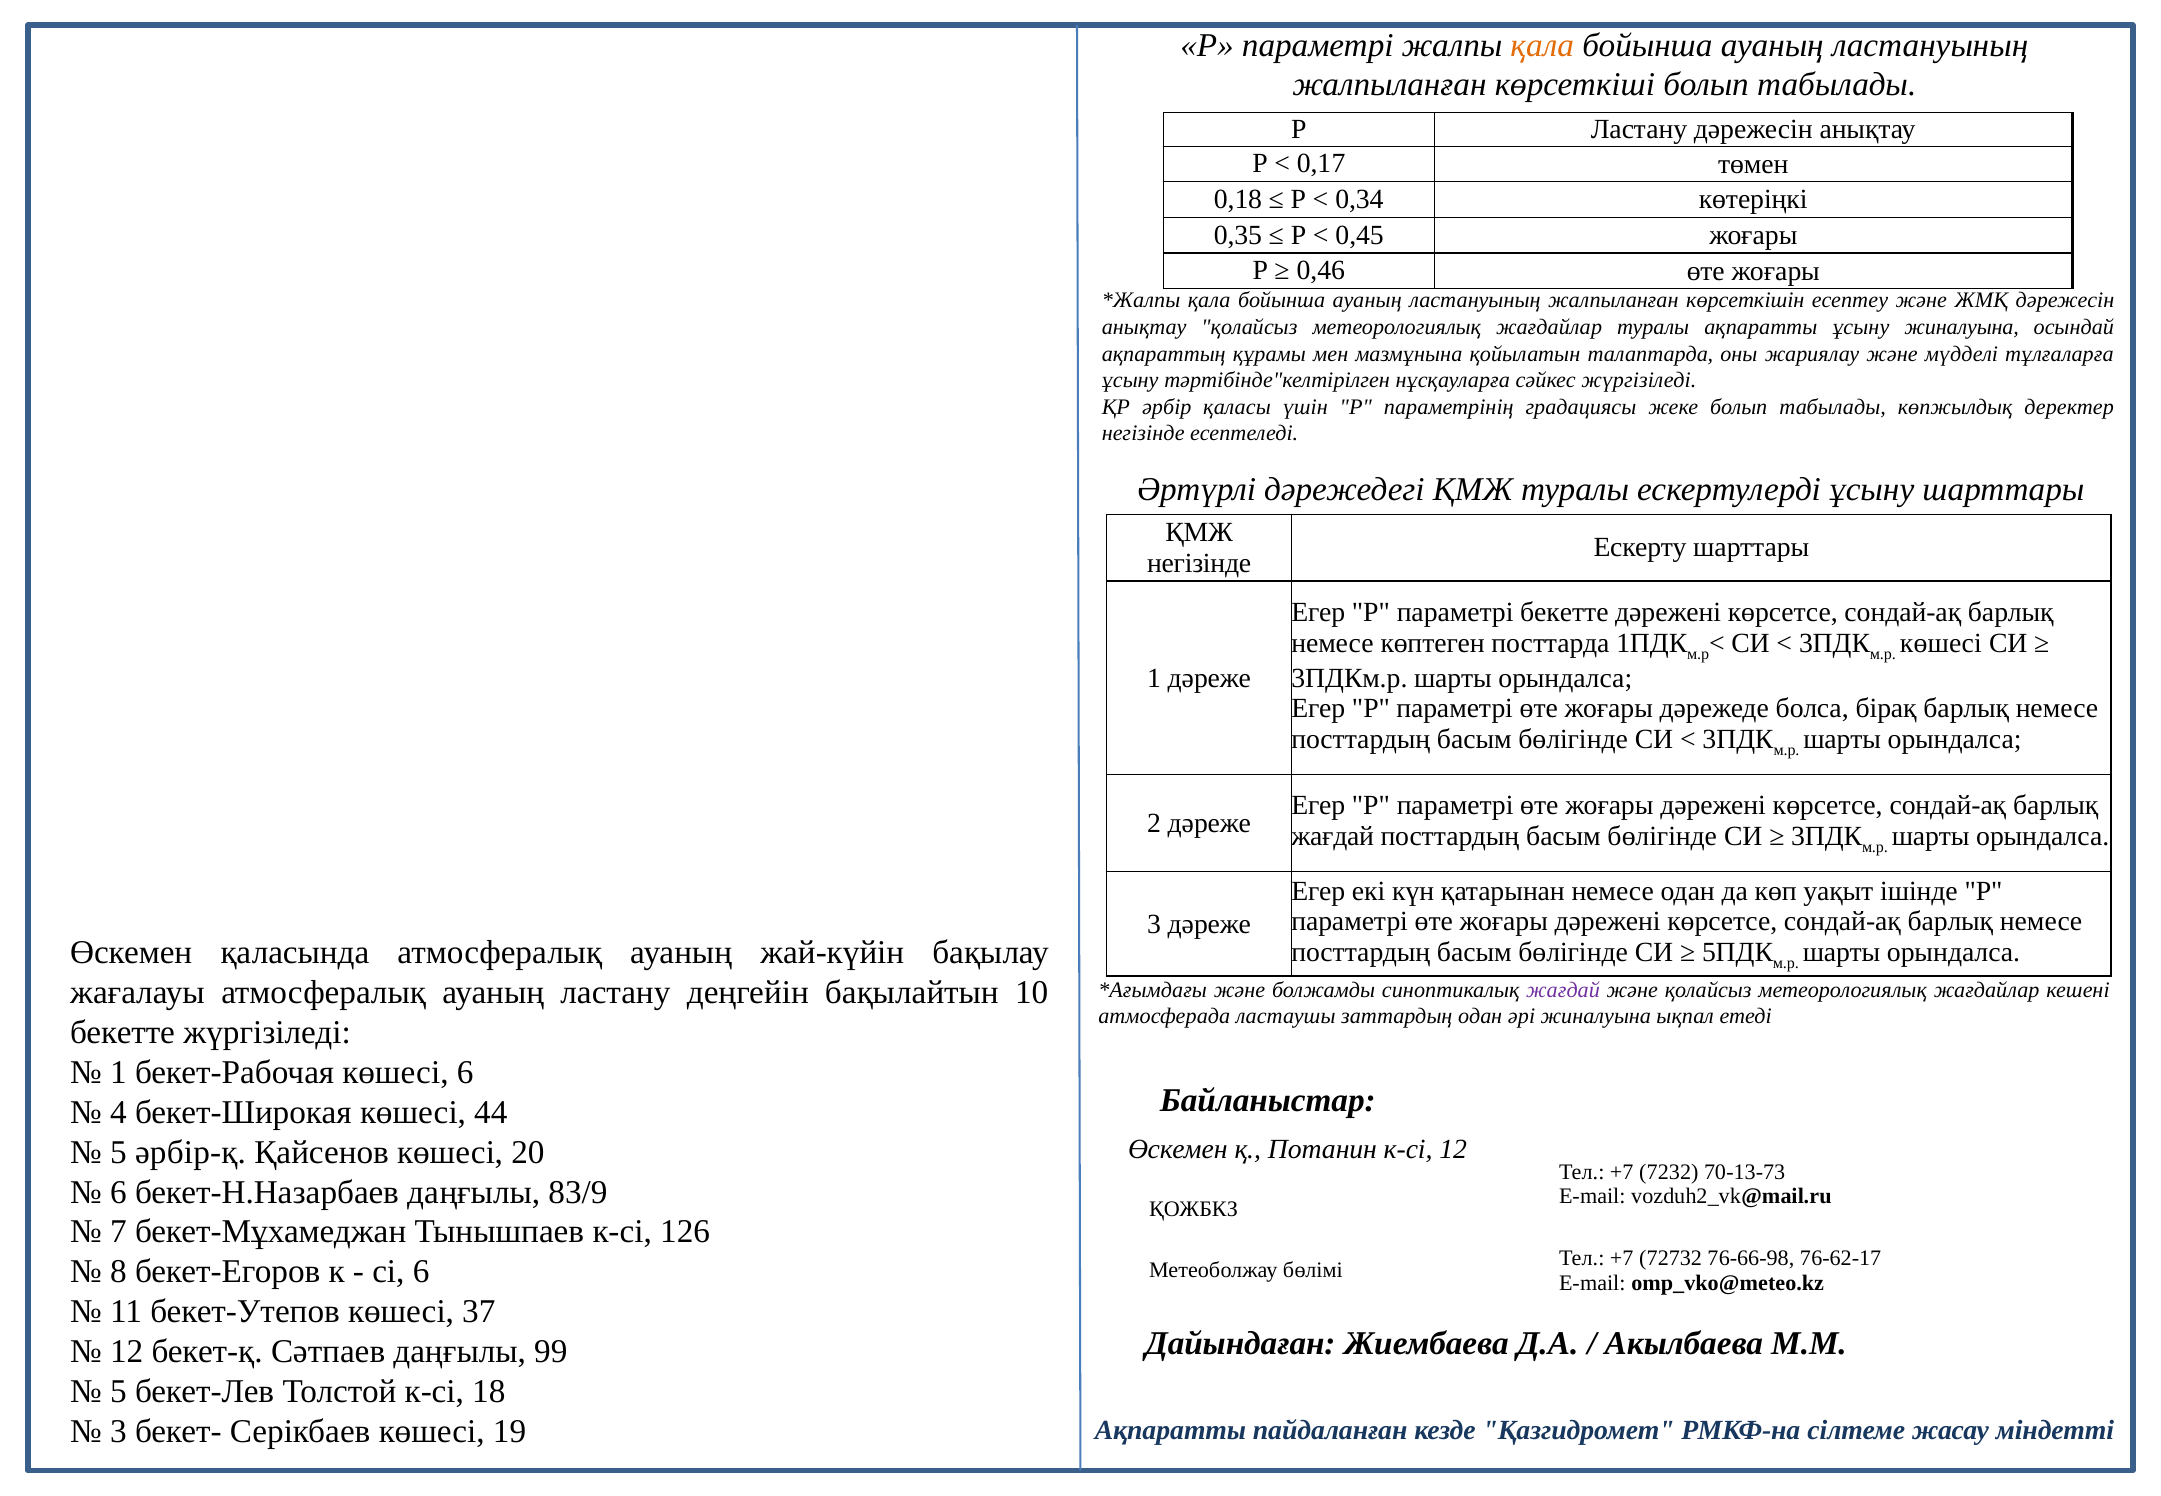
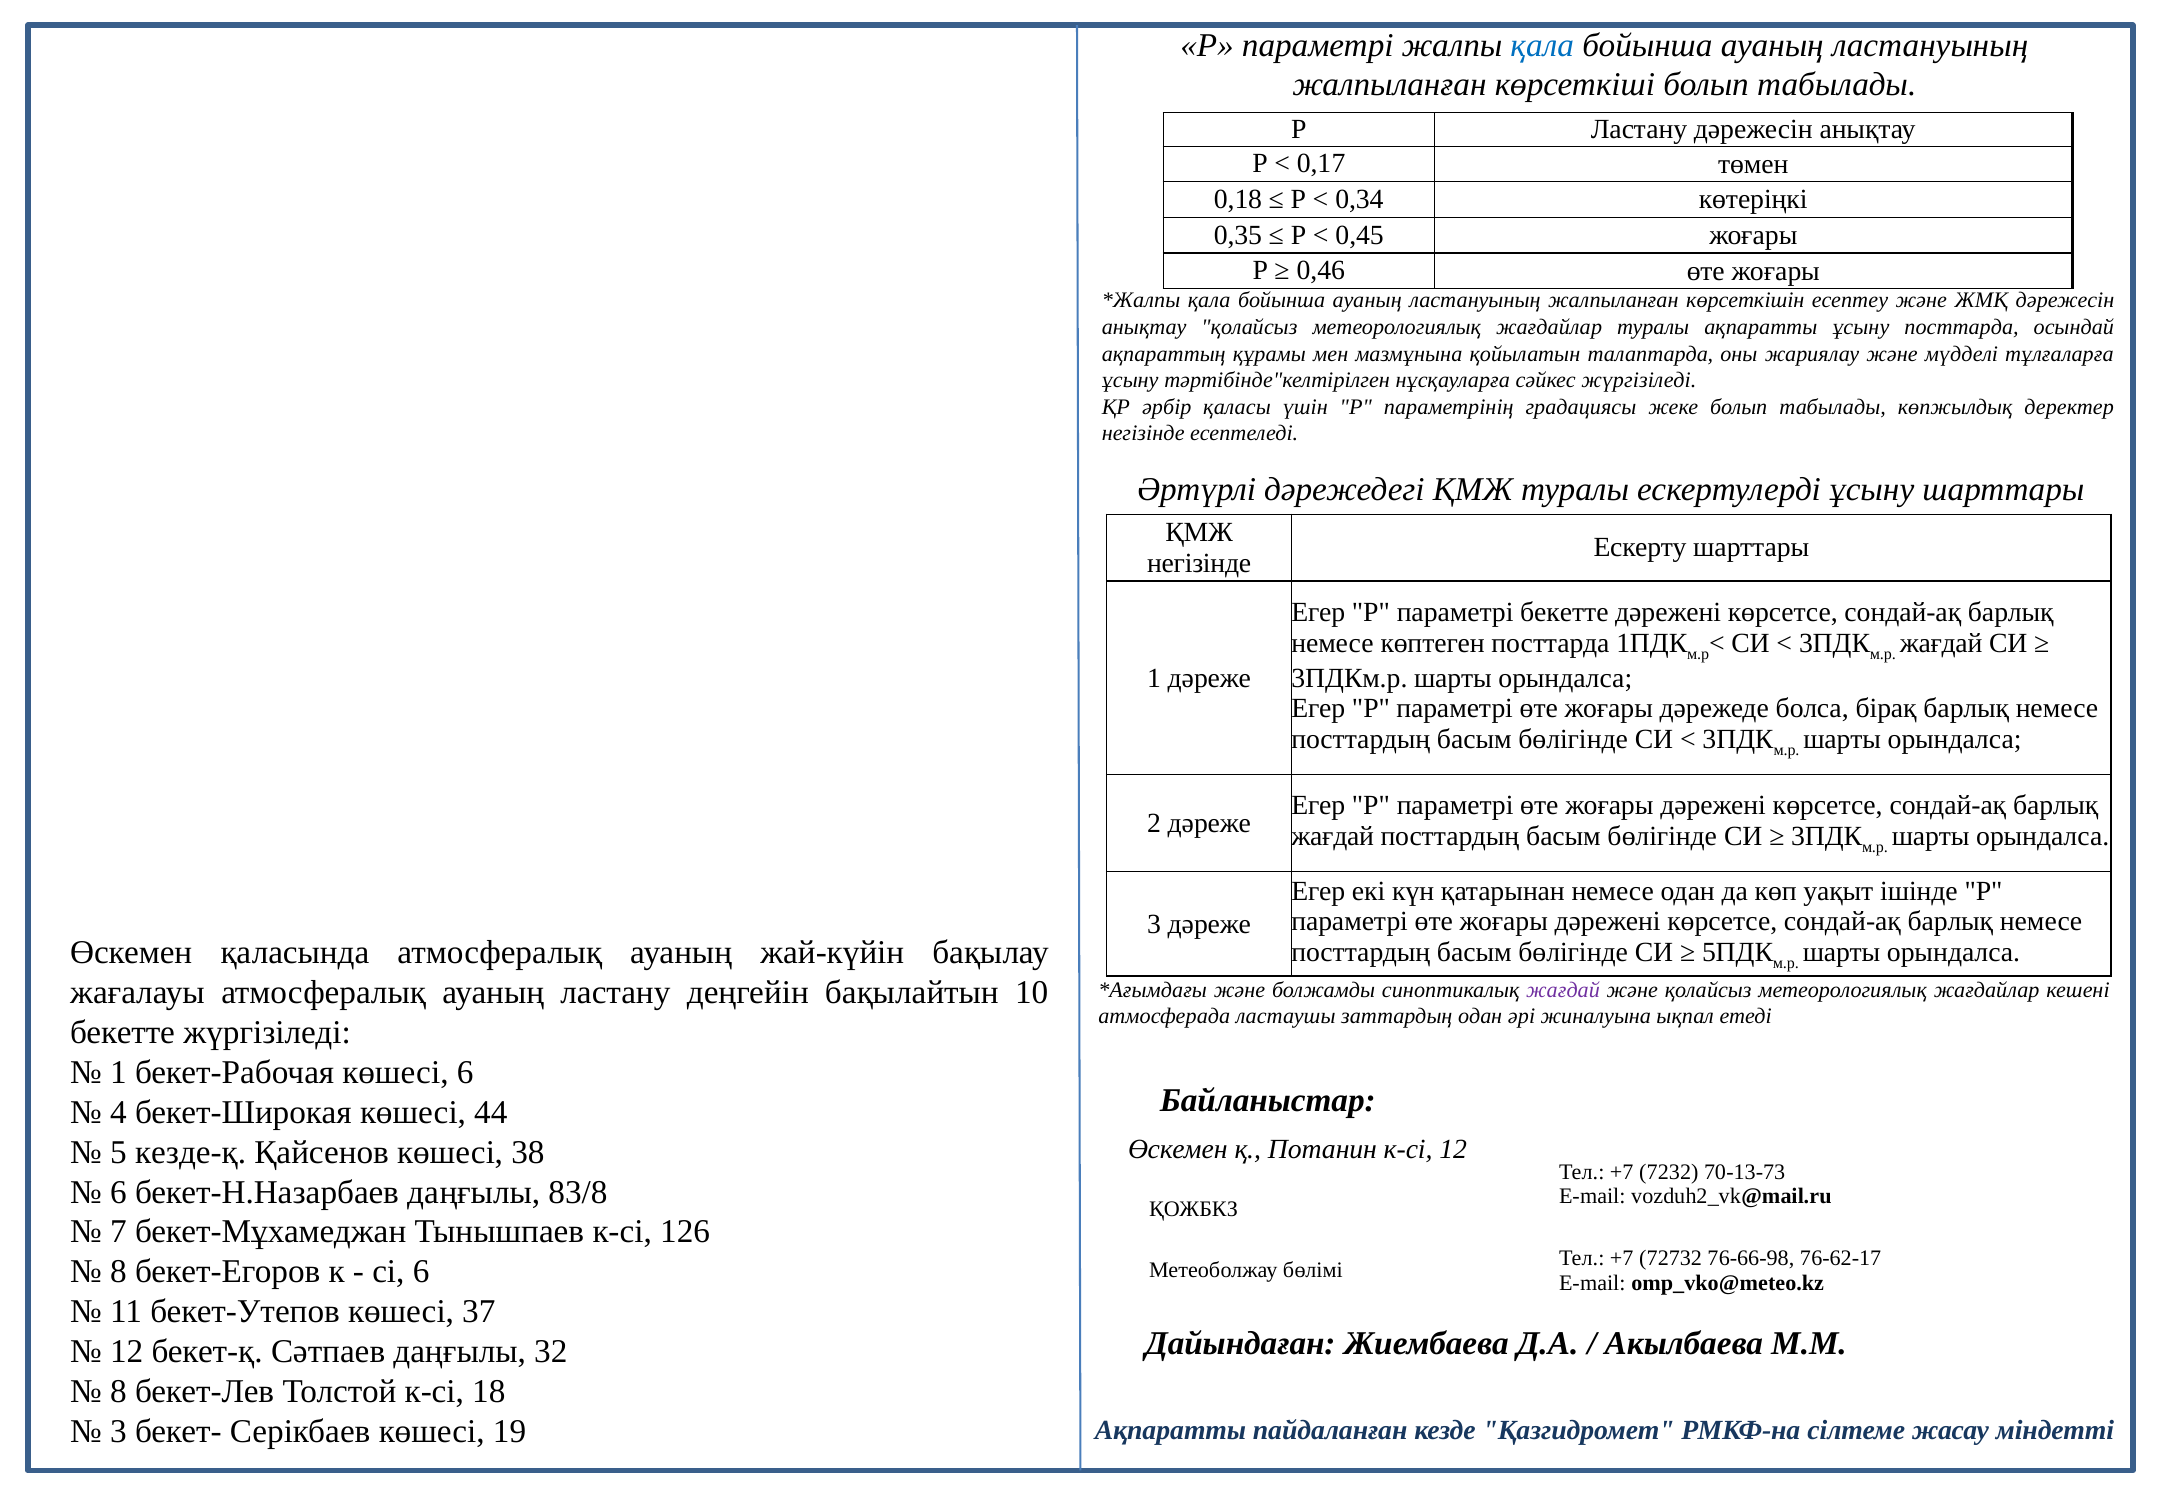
қала colour: orange -> blue (1542, 45)
ұсыну жиналуына: жиналуына -> посттарда (1962, 327)
көшесі: көшесі -> жағдай (1941, 643)
әрбір-қ: әрбір-қ -> кезде-қ (191, 1152)
20: 20 -> 38 (528, 1152)
83/9: 83/9 -> 83/8 (578, 1192)
99: 99 -> 32 (551, 1352)
5: 5 -> 8 (118, 1392)
